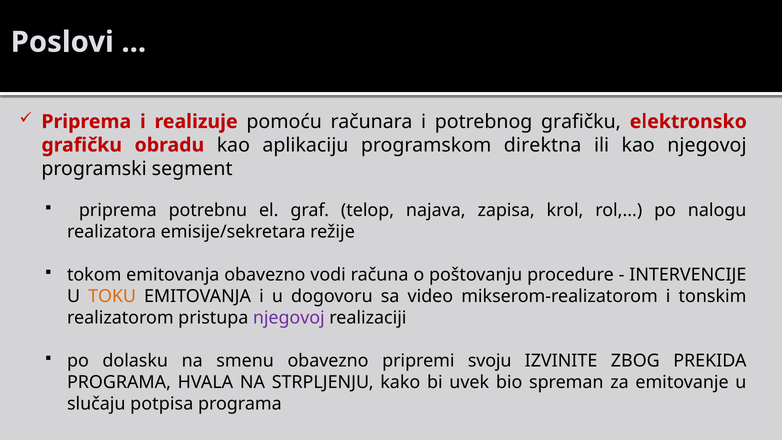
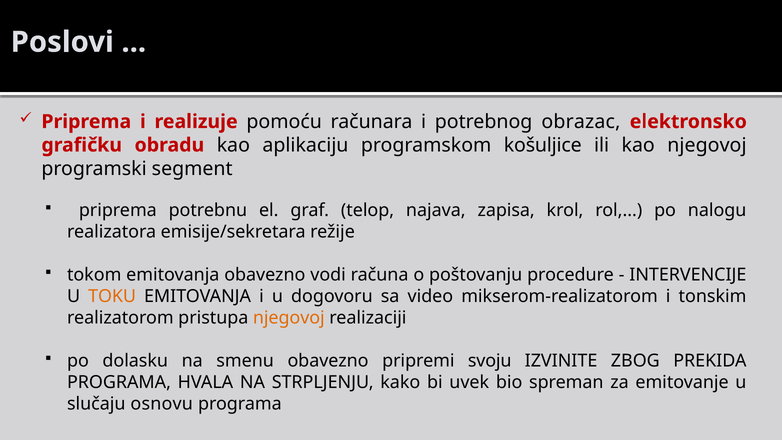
potrebnog grafičku: grafičku -> obrazac (581, 122)
direktna: direktna -> košuljice (543, 145)
njegovoj colour: purple -> orange (289, 318)
potpisa: potpisa -> osnovu (162, 404)
